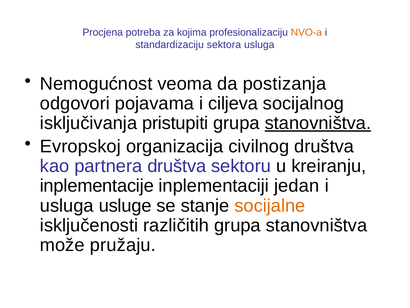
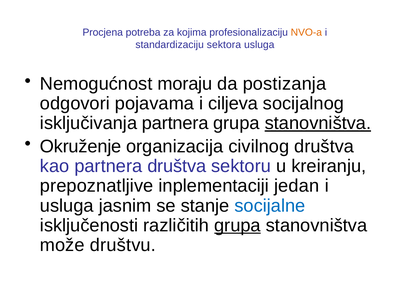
veoma: veoma -> moraju (185, 84)
isključivanja pristupiti: pristupiti -> partnera (175, 123)
Evropskoj: Evropskoj -> Okruženje (81, 146)
inplementacije: inplementacije -> prepoznatljive (97, 186)
usluge: usluge -> jasnim (125, 205)
socijalne colour: orange -> blue (270, 205)
grupa underline: none -> present (237, 225)
pružaju: pružaju -> društvu (123, 245)
